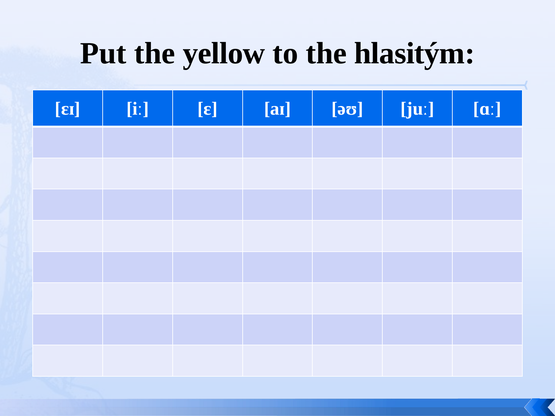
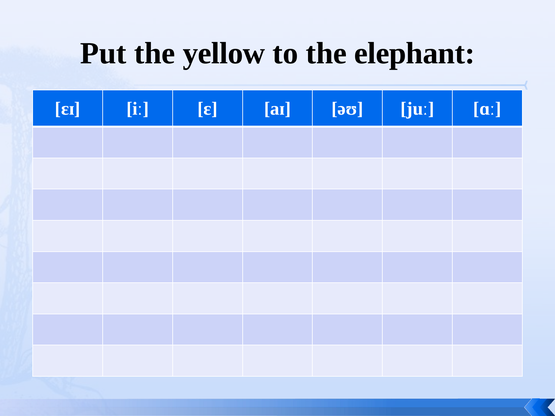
hlasitým: hlasitým -> elephant (415, 53)
